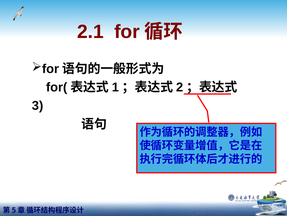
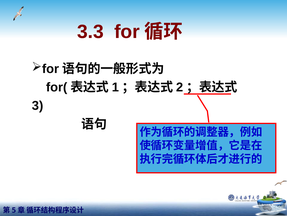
2.1: 2.1 -> 3.3 (90, 32)
